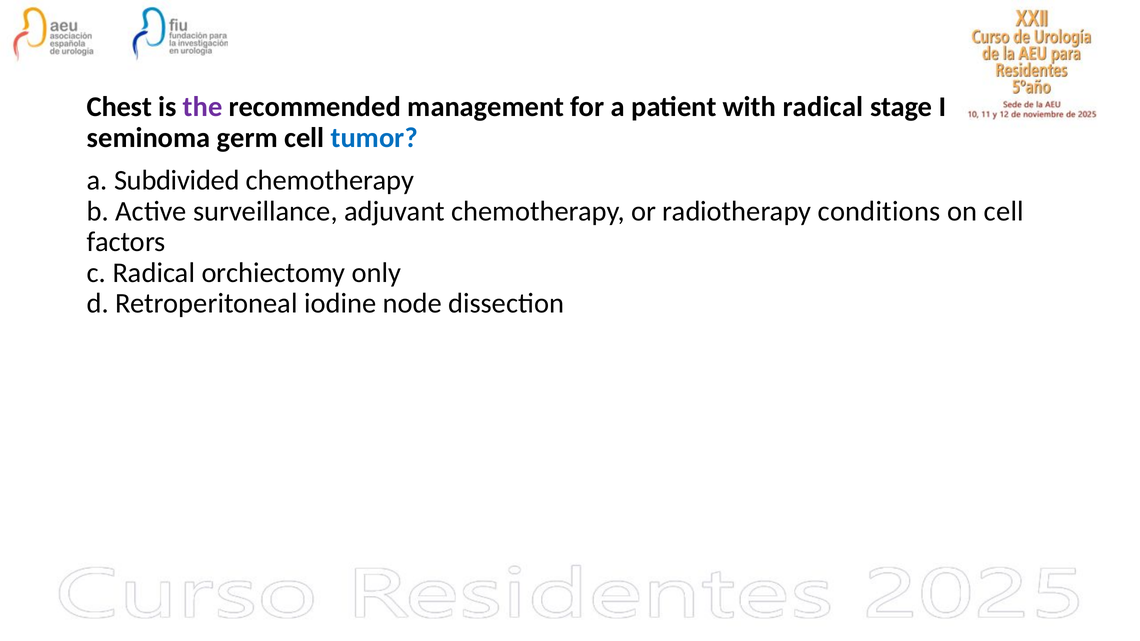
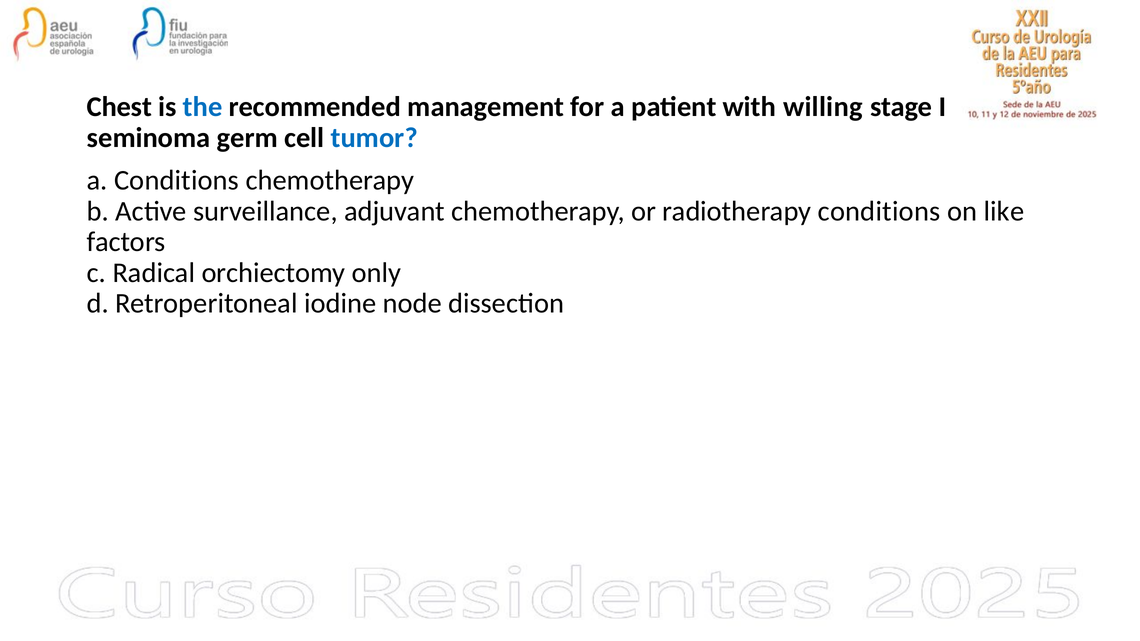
the colour: purple -> blue (203, 107)
with radical: radical -> willing (823, 107)
a Subdivided: Subdivided -> Conditions (177, 180)
on cell: cell -> like (1004, 211)
